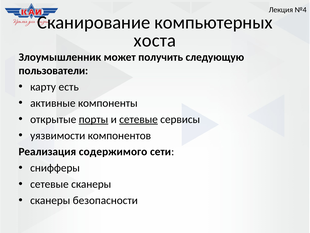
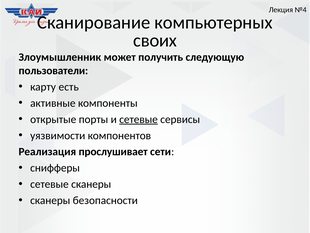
хоста: хоста -> своих (155, 40)
порты underline: present -> none (93, 119)
содержимого: содержимого -> прослушивает (113, 151)
